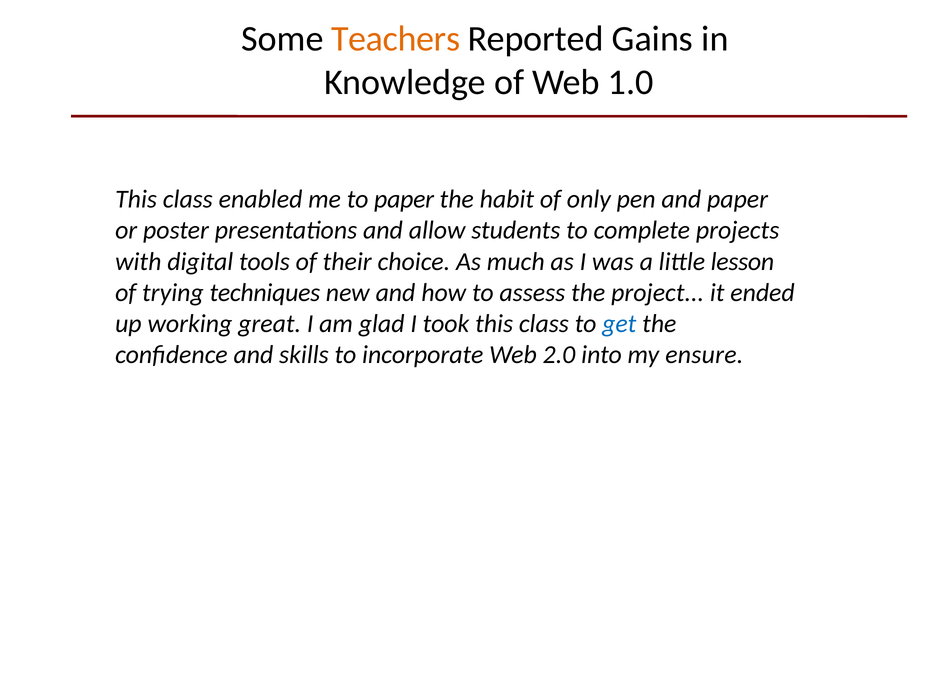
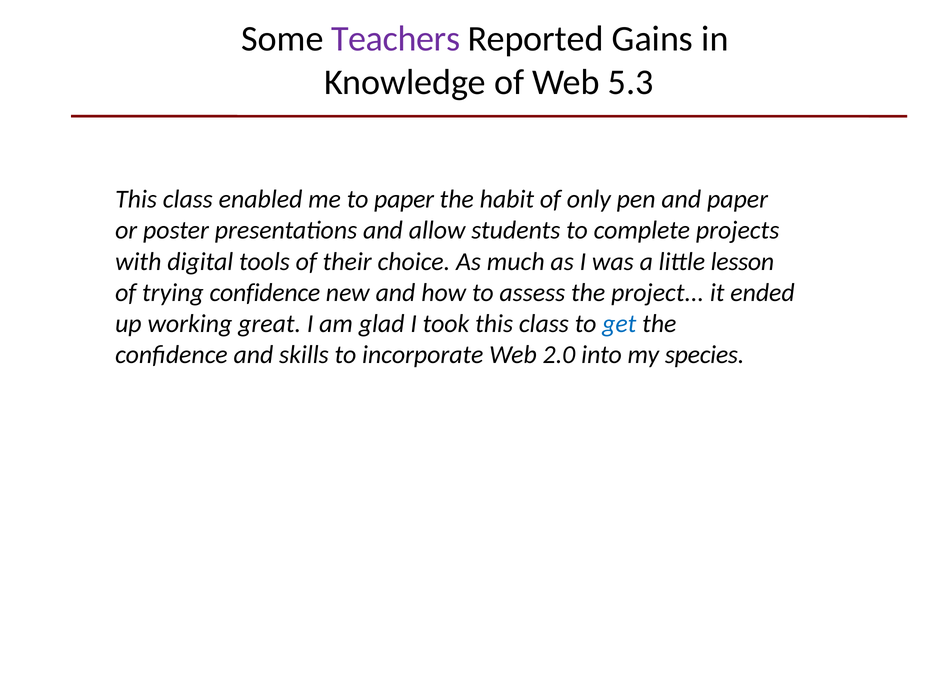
Teachers colour: orange -> purple (396, 39)
1.0: 1.0 -> 5.3 (631, 82)
trying techniques: techniques -> confidence (265, 292)
ensure: ensure -> species (705, 354)
